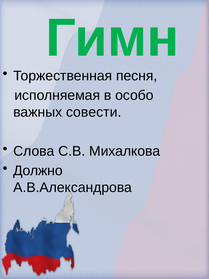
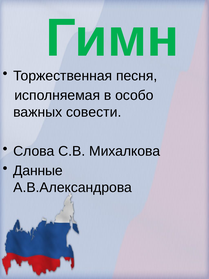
Должно: Должно -> Данные (38, 171)
